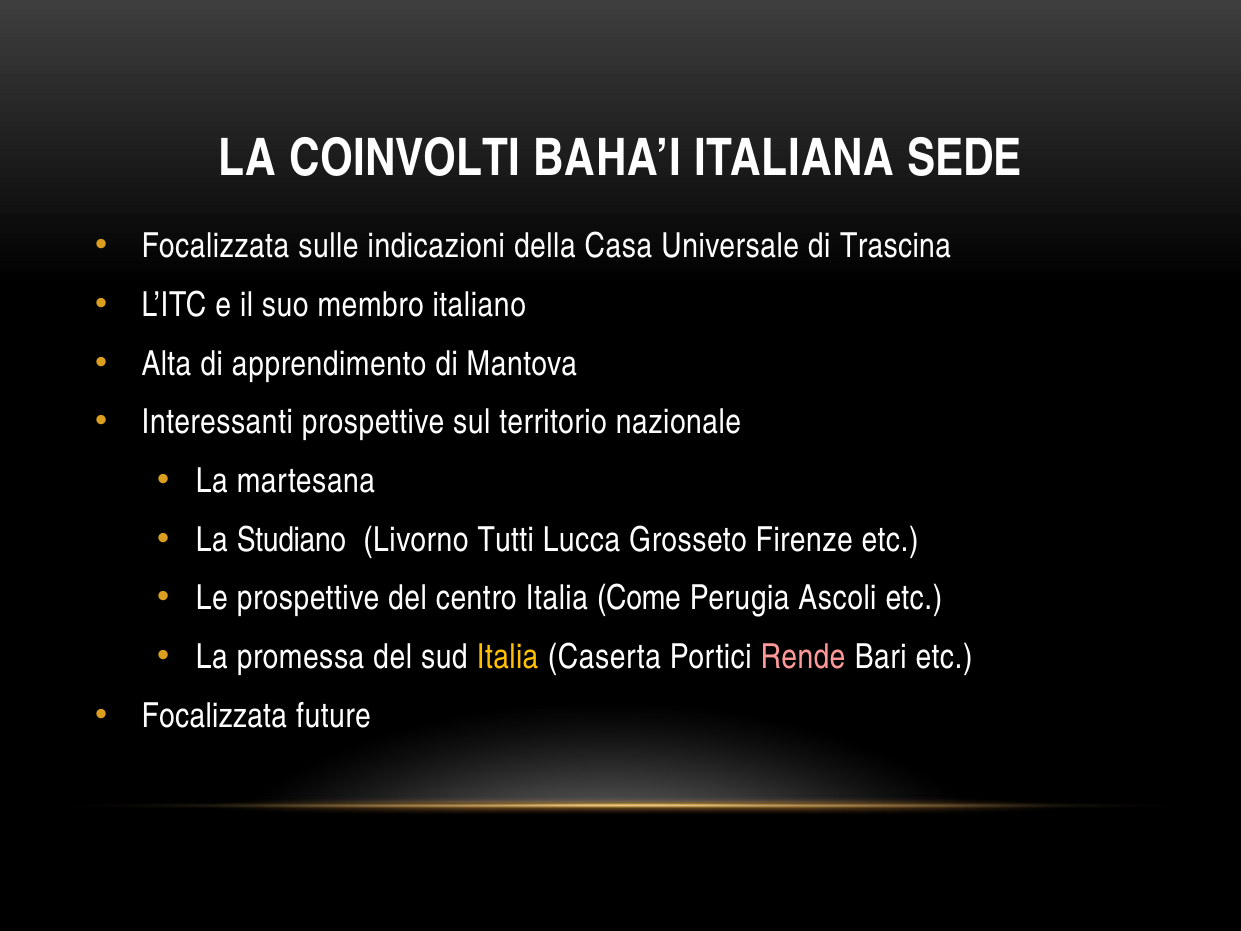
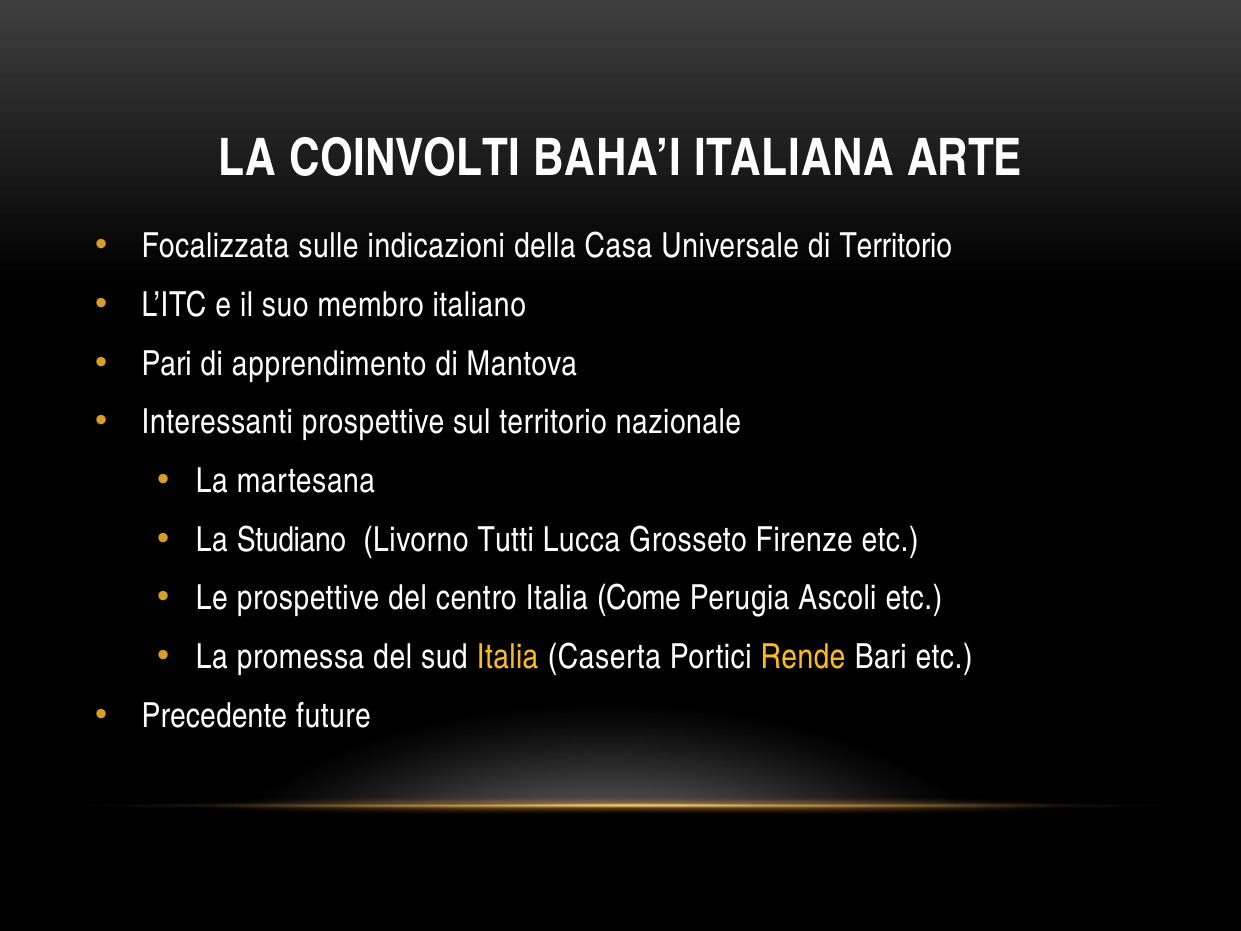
SEDE: SEDE -> ARTE (965, 159)
di Trascina: Trascina -> Territorio (896, 246)
Alta: Alta -> Pari (167, 364)
Rende colour: pink -> yellow (803, 657)
Focalizzata: Focalizzata -> Precedente (214, 716)
